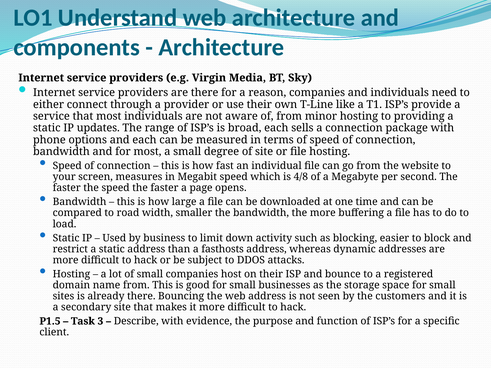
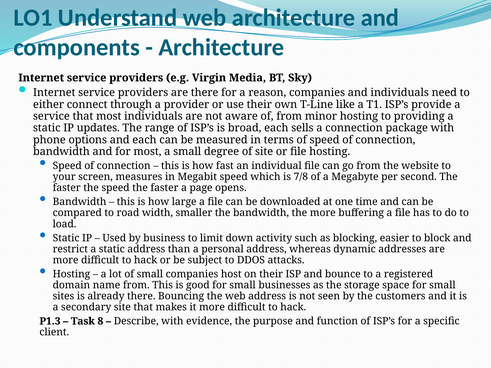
4/8: 4/8 -> 7/8 (301, 177)
fasthosts: fasthosts -> personal (223, 249)
P1.5: P1.5 -> P1.3 (50, 321)
3: 3 -> 8 (100, 321)
